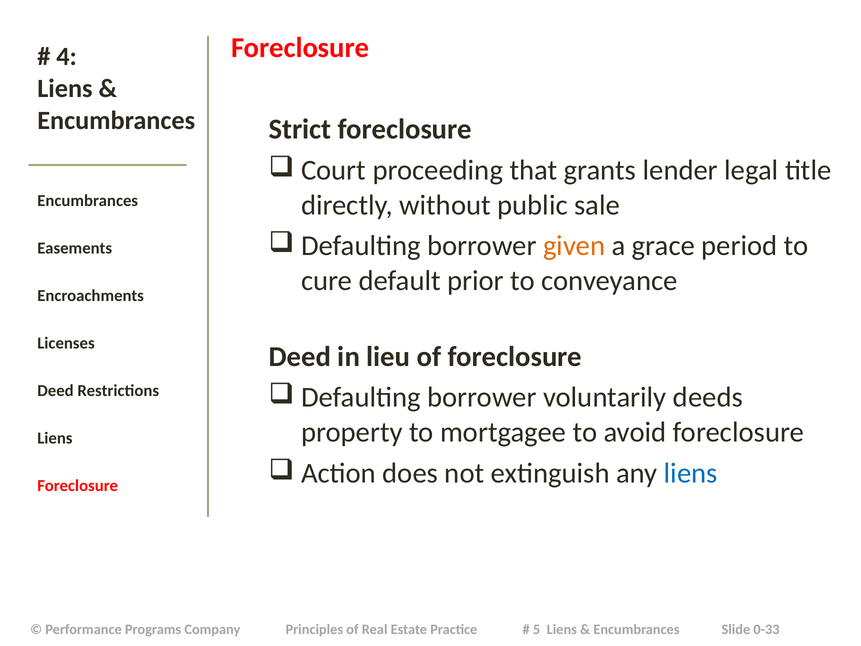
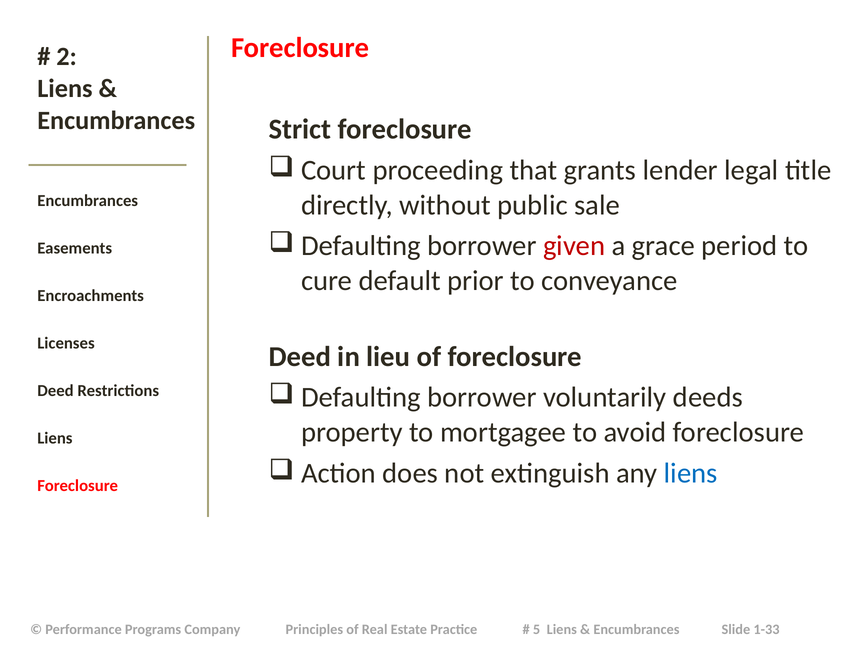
4: 4 -> 2 (67, 56)
given colour: orange -> red (574, 246)
0-33: 0-33 -> 1-33 (767, 629)
